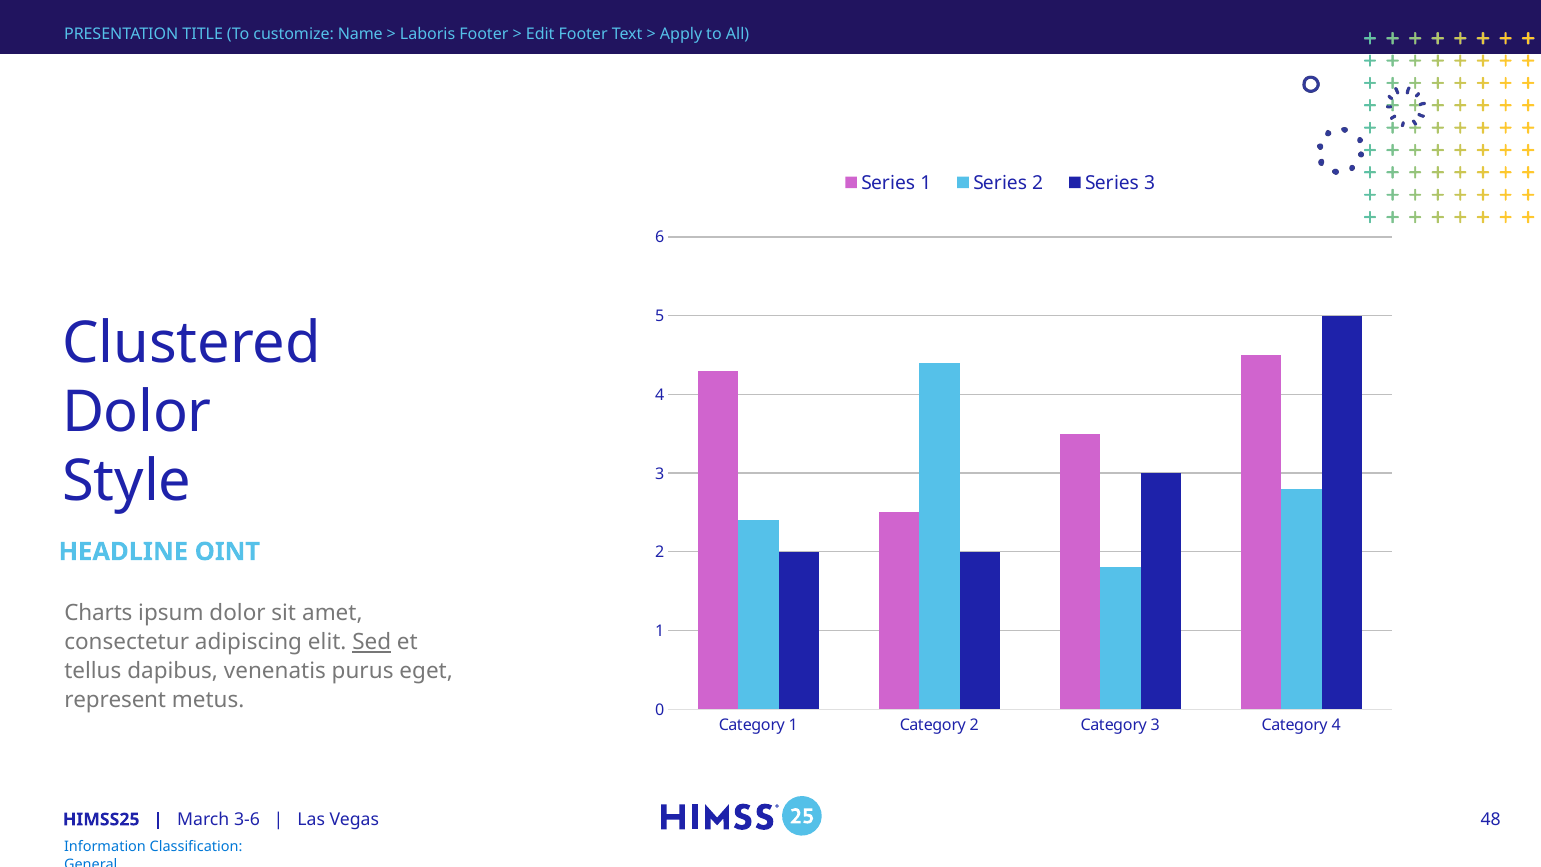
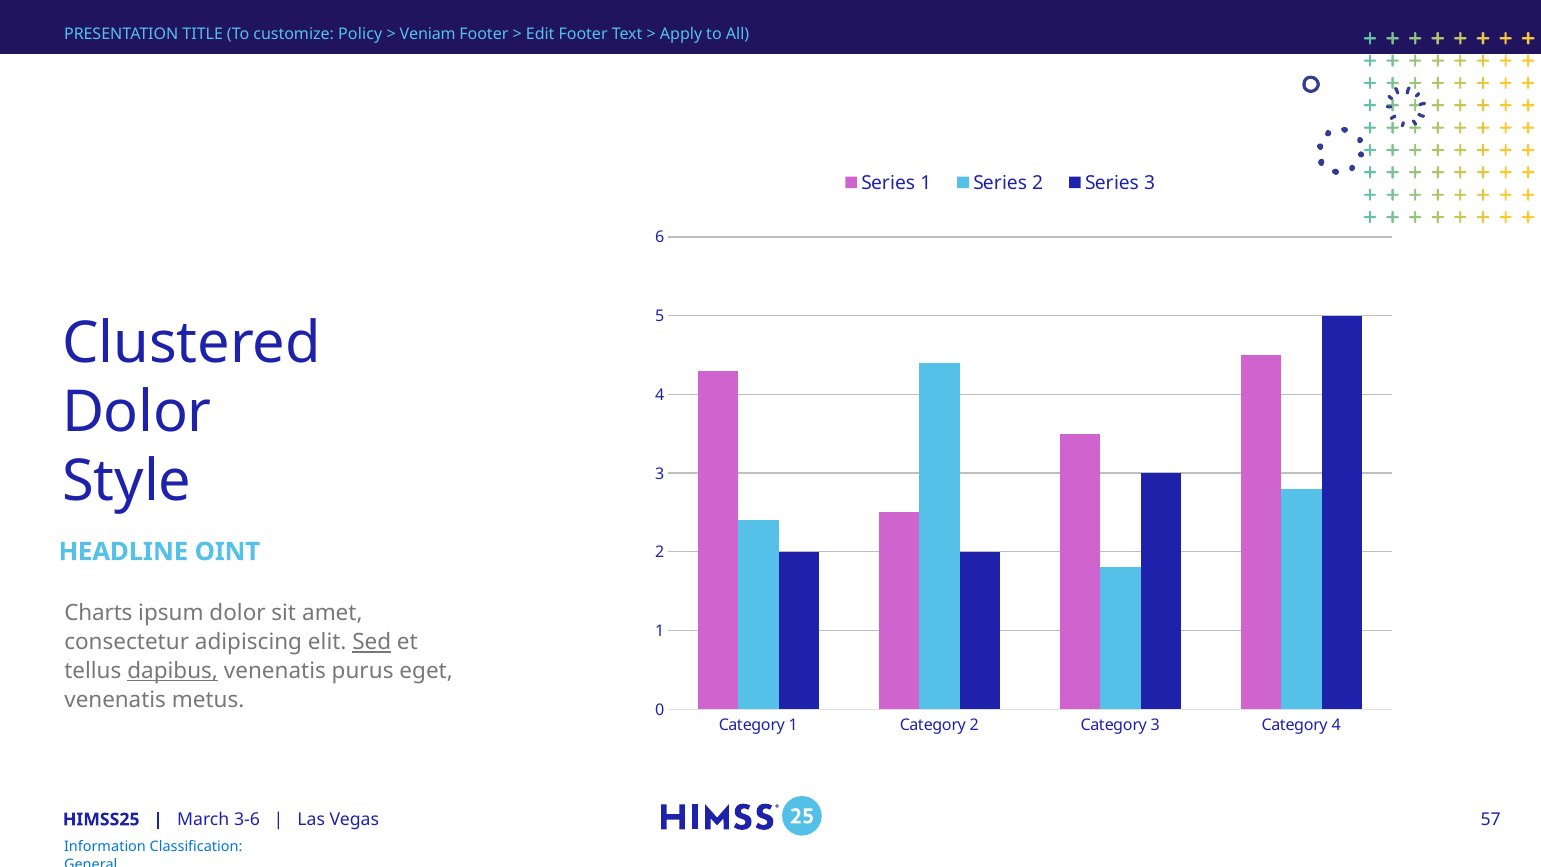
Name: Name -> Policy (360, 34)
Laboris: Laboris -> Veniam (428, 34)
dapibus underline: none -> present (173, 671)
represent: represent -> venenatis (115, 700)
48: 48 -> 57 (1491, 819)
